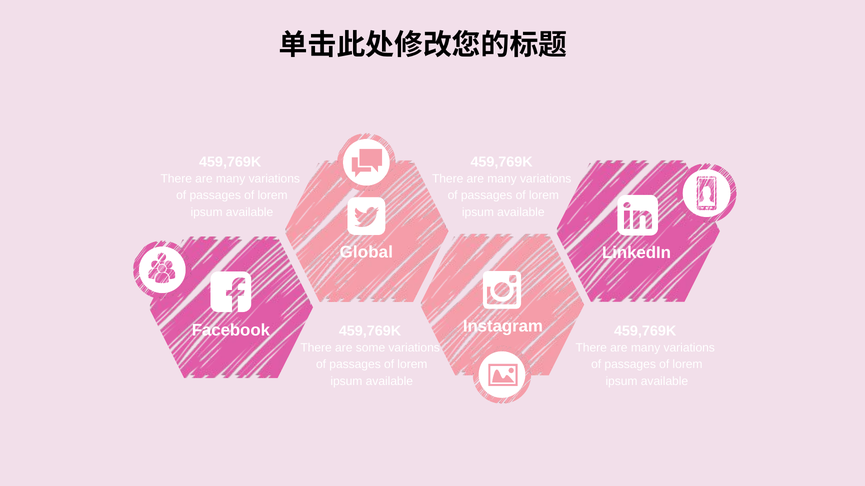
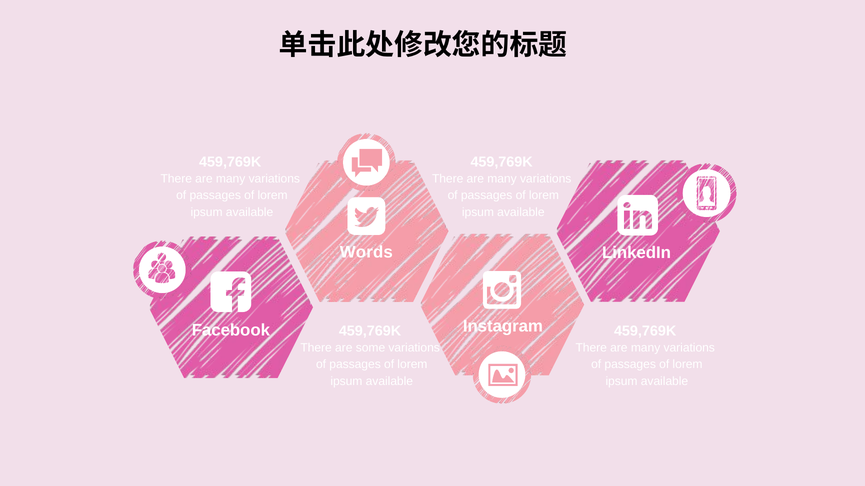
Global: Global -> Words (366, 252)
